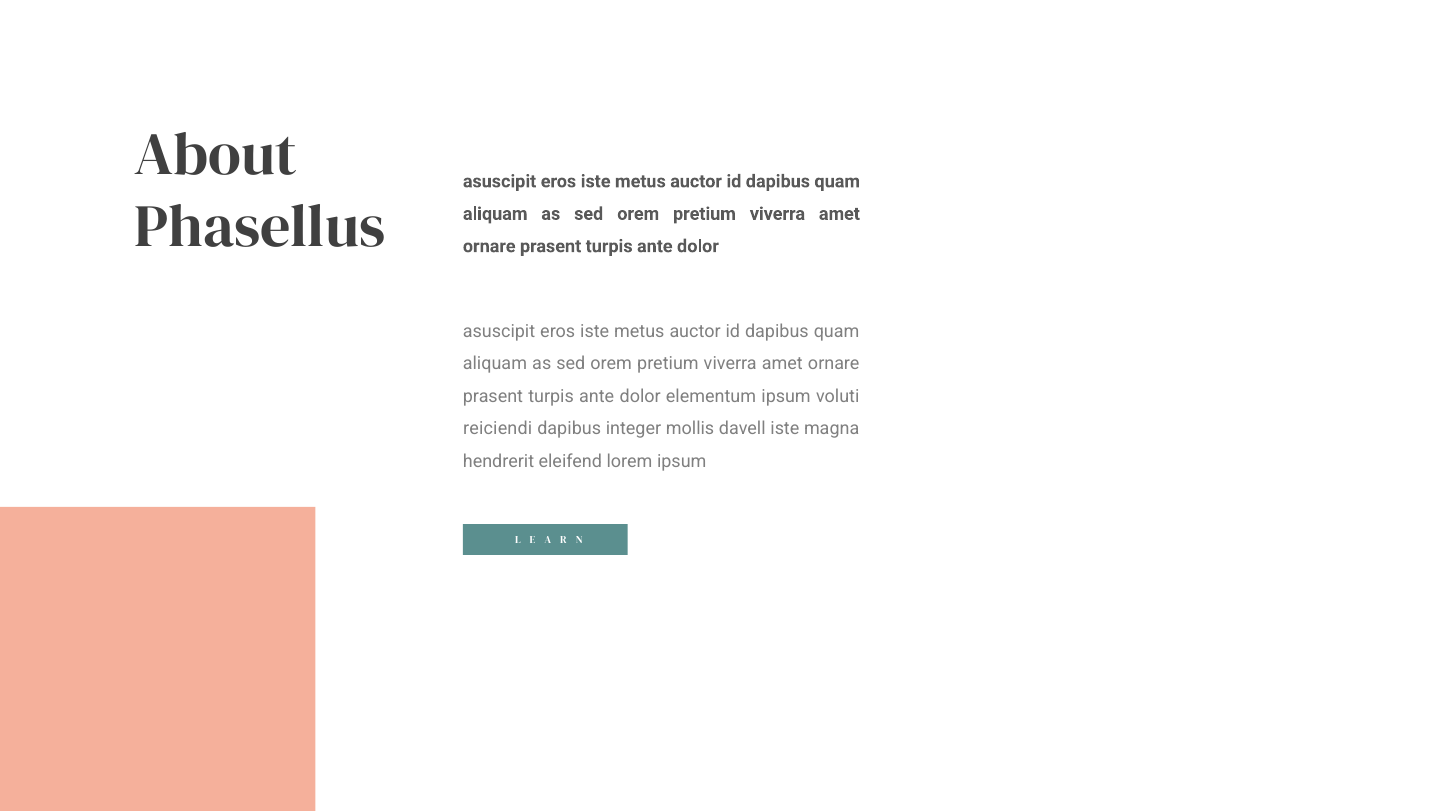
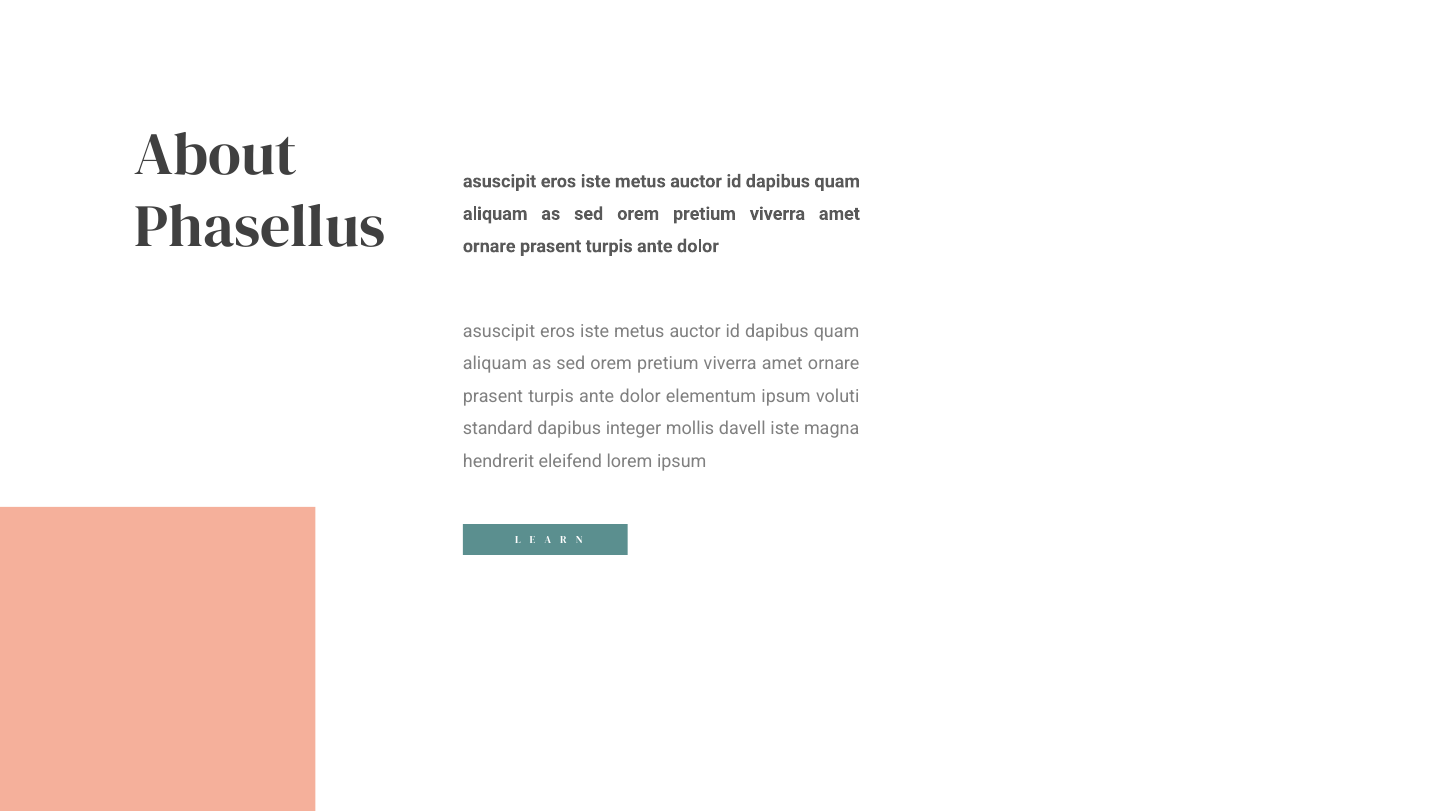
reiciendi: reiciendi -> standard (498, 429)
